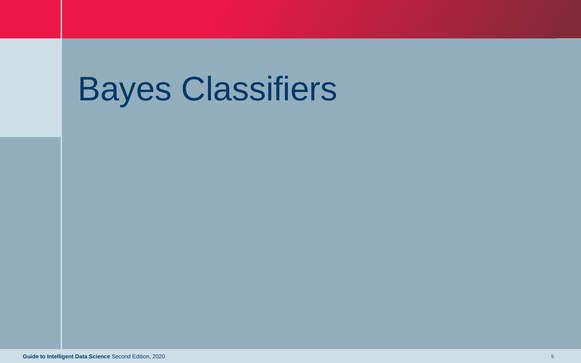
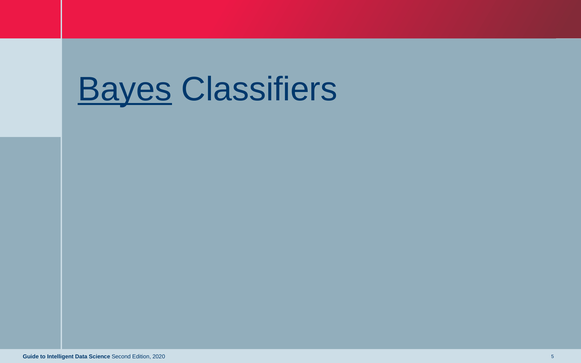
Bayes underline: none -> present (125, 89)
